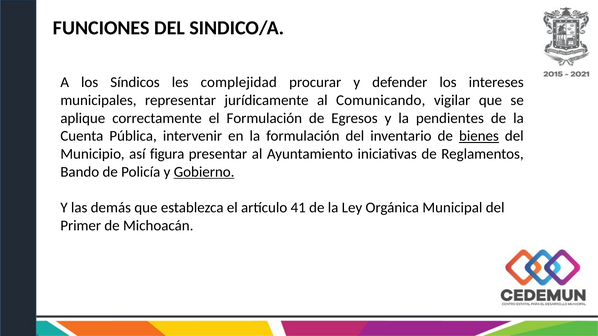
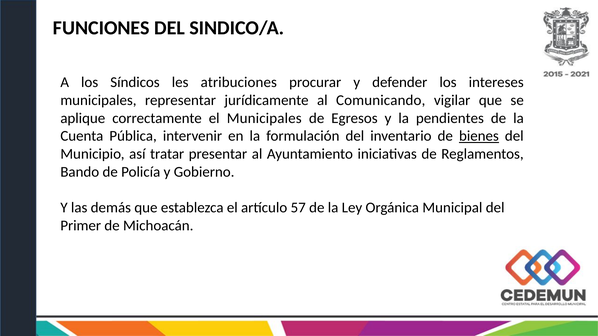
complejidad: complejidad -> atribuciones (239, 82)
el Formulación: Formulación -> Municipales (264, 118)
figura: figura -> tratar (167, 154)
Gobierno underline: present -> none (204, 172)
41: 41 -> 57 (298, 208)
